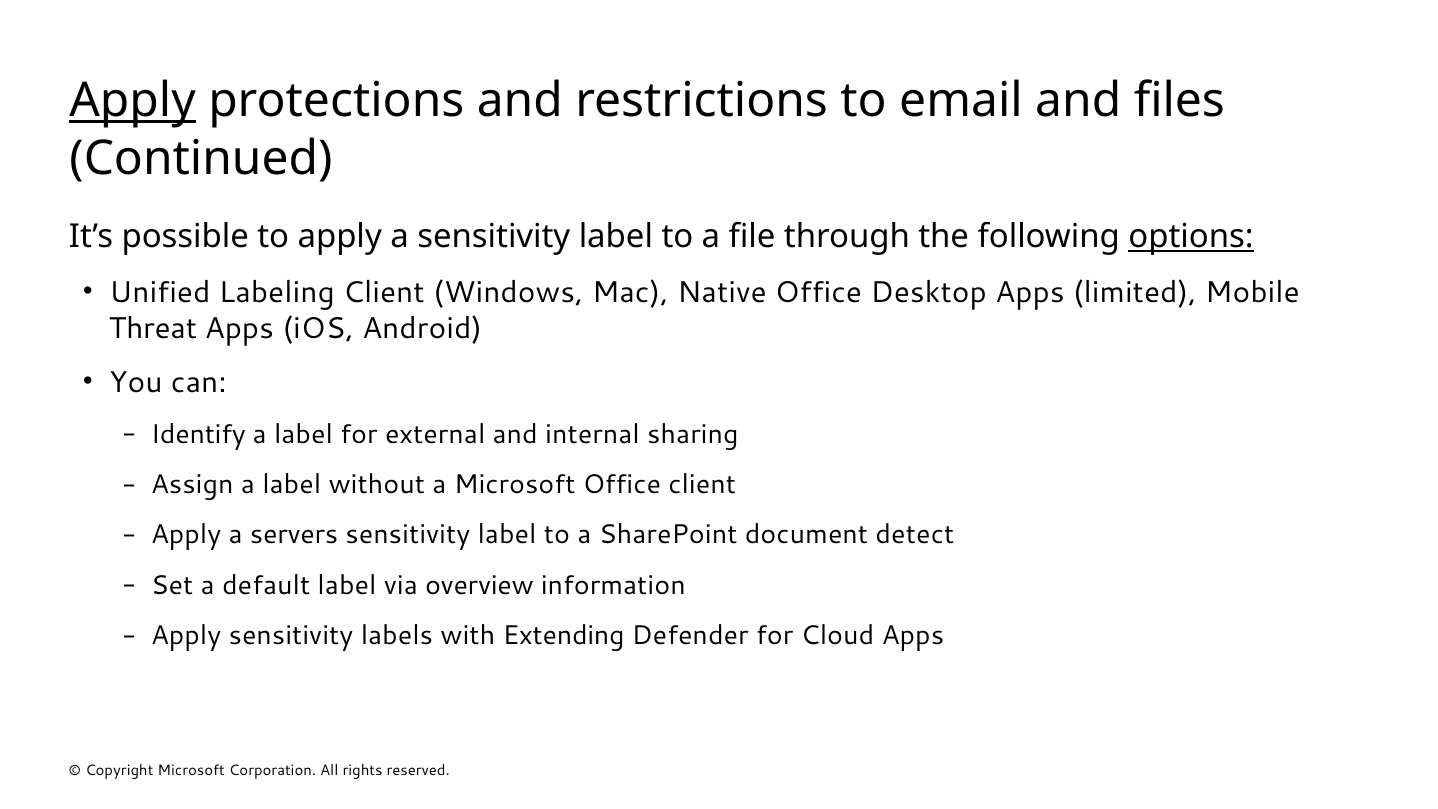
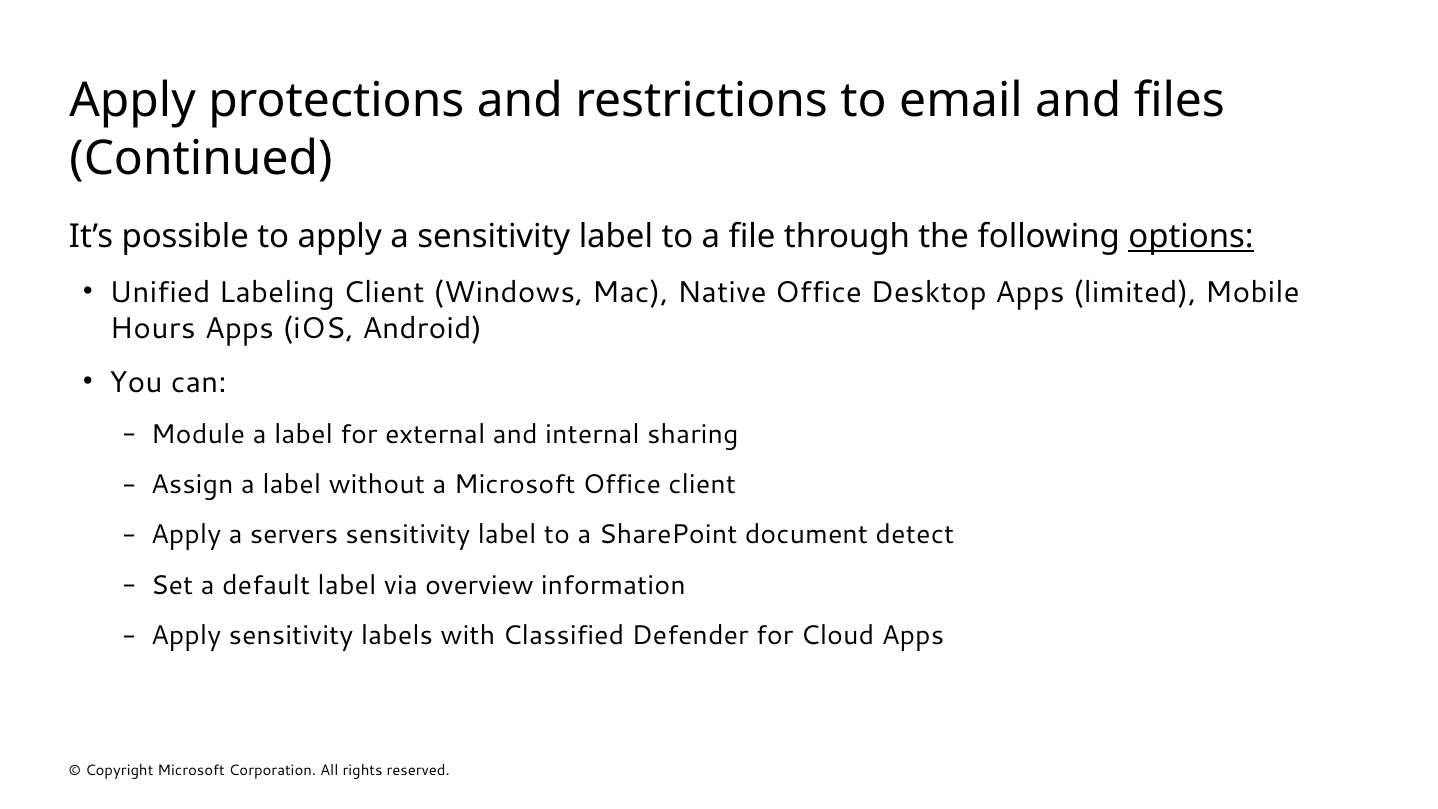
Apply underline: present -> none (133, 101)
Threat: Threat -> Hours (153, 328)
Identify: Identify -> Module (198, 434)
Extending: Extending -> Classified (563, 635)
